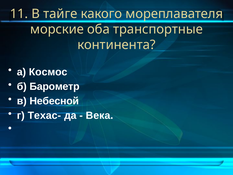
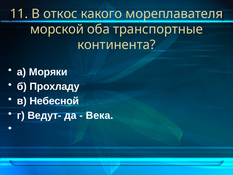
тайге: тайге -> откос (60, 14)
морские: морские -> морской (57, 29)
Космос: Космос -> Моряки (48, 72)
Барометр: Барометр -> Прохладу (55, 86)
Техас-: Техас- -> Ведут- (44, 115)
